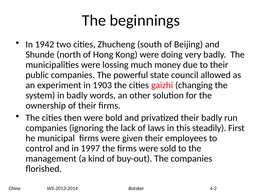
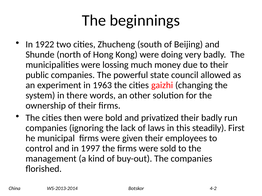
1942: 1942 -> 1922 (45, 44)
1903: 1903 -> 1963 (102, 85)
in badly: badly -> there (77, 96)
